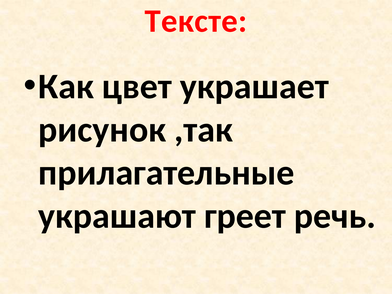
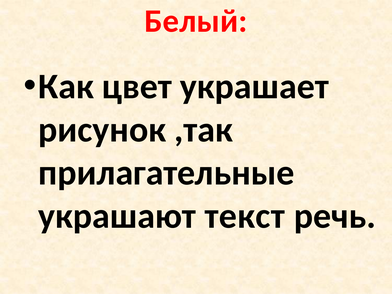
Тексте: Тексте -> Белый (196, 21)
греет: греет -> текст (245, 216)
